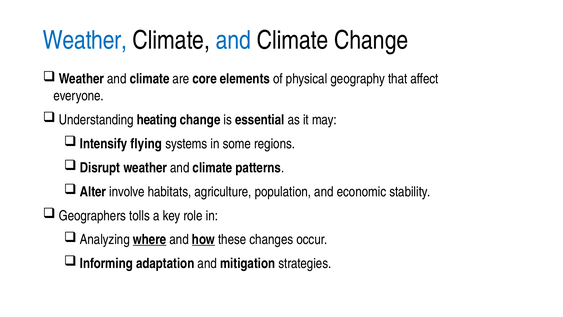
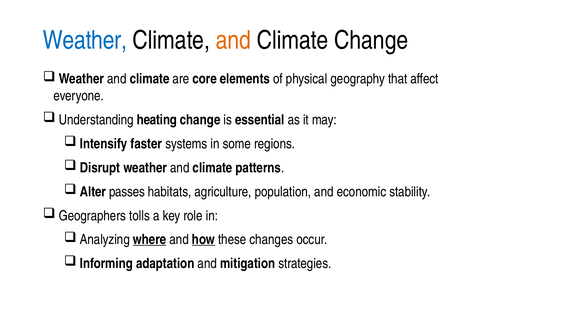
and colour: blue -> orange (233, 40)
flying: flying -> faster (146, 144)
involve: involve -> passes (127, 192)
